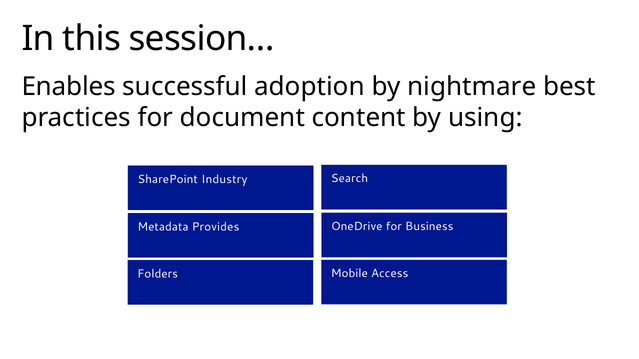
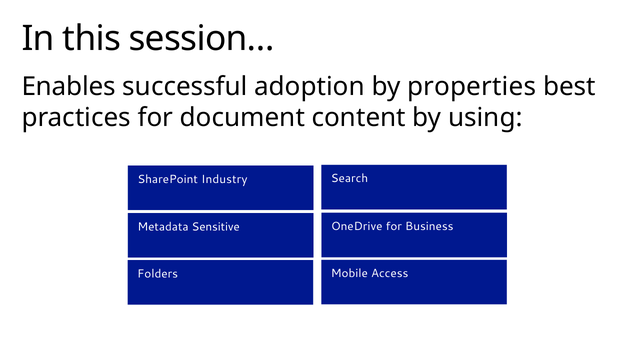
nightmare: nightmare -> properties (472, 87)
Provides: Provides -> Sensitive (216, 227)
